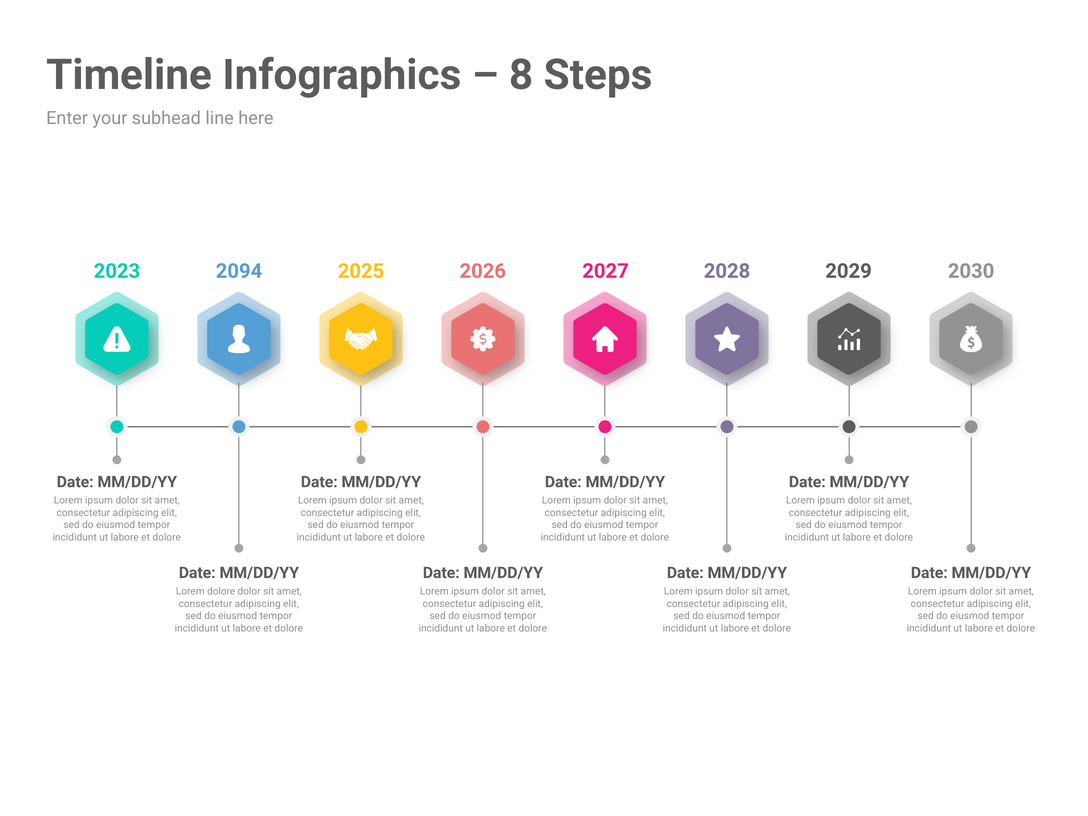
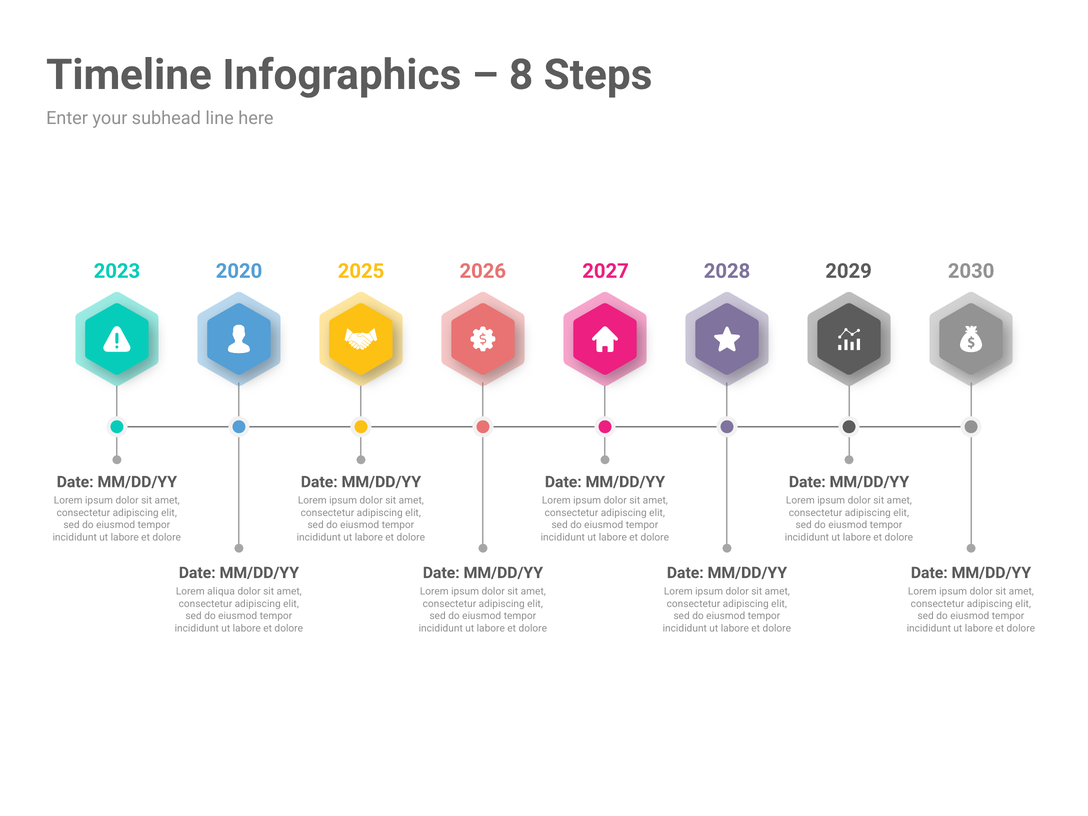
2094: 2094 -> 2020 (239, 271)
Lorem dolore: dolore -> aliqua (221, 591)
